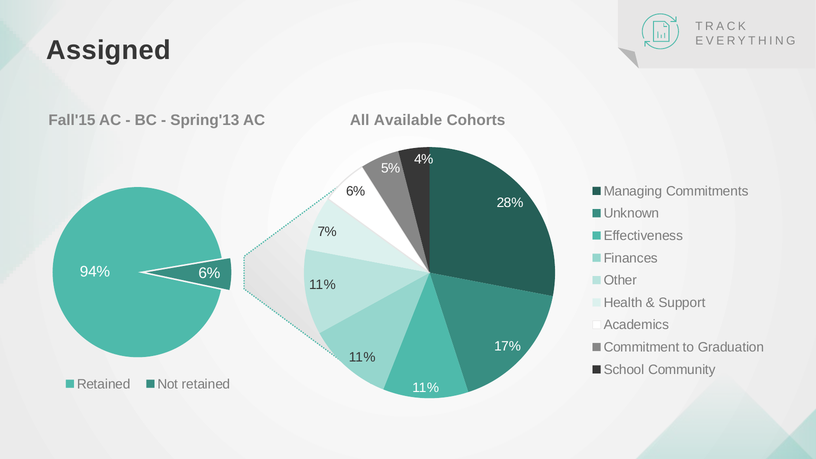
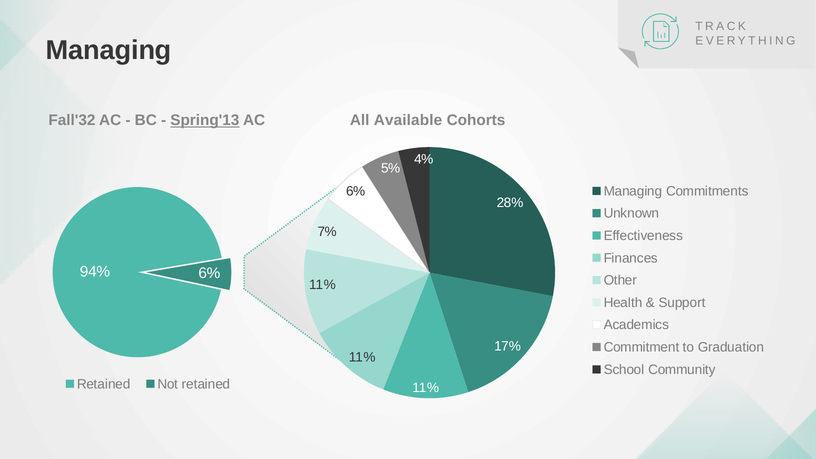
Assigned: Assigned -> Managing (109, 50)
Fall'15: Fall'15 -> Fall'32 (72, 120)
Spring'13 underline: none -> present (205, 120)
